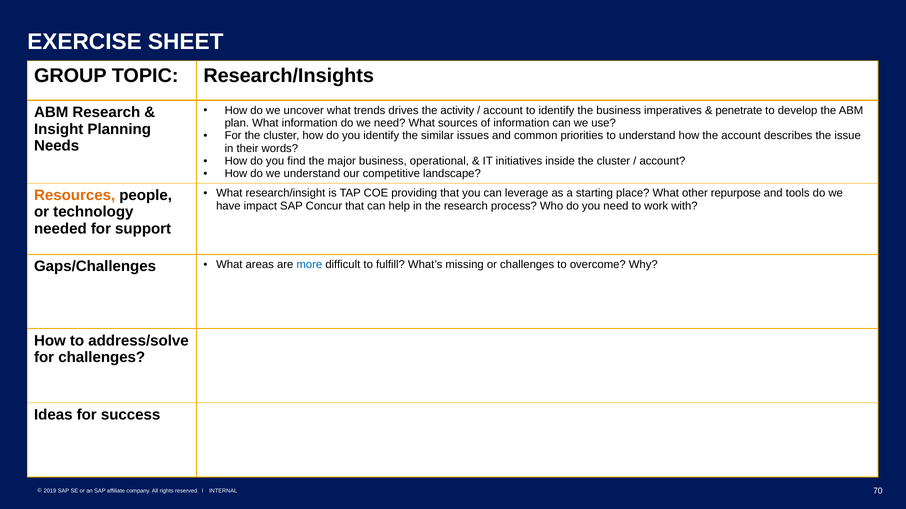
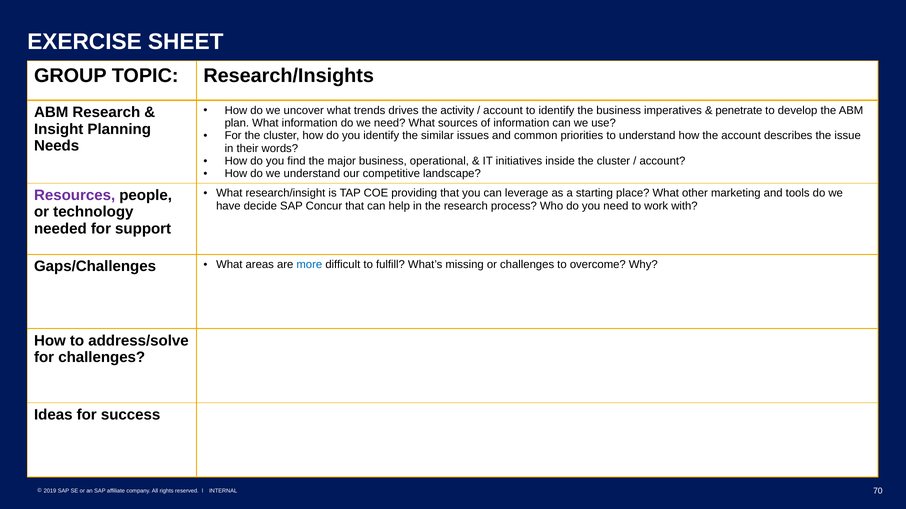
repurpose: repurpose -> marketing (736, 193)
Resources colour: orange -> purple (75, 195)
impact: impact -> decide (260, 206)
